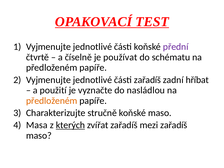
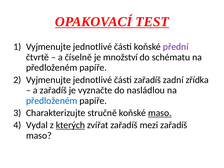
používat: používat -> množství (120, 57)
hříbat: hříbat -> zřídka (197, 80)
a použití: použití -> zařadíš (53, 90)
předloženém colour: orange -> blue (52, 101)
maso underline: none -> present (160, 113)
Masa: Masa -> Vydal (37, 125)
